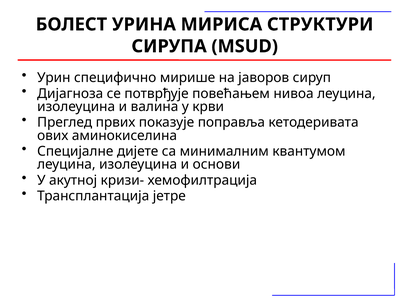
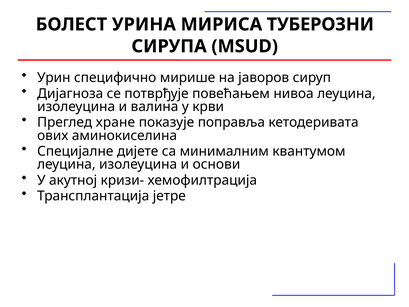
СТРУКТУРИ: СТРУКТУРИ -> ТУБЕРОЗНИ (320, 24)
првих: првих -> хране (115, 122)
